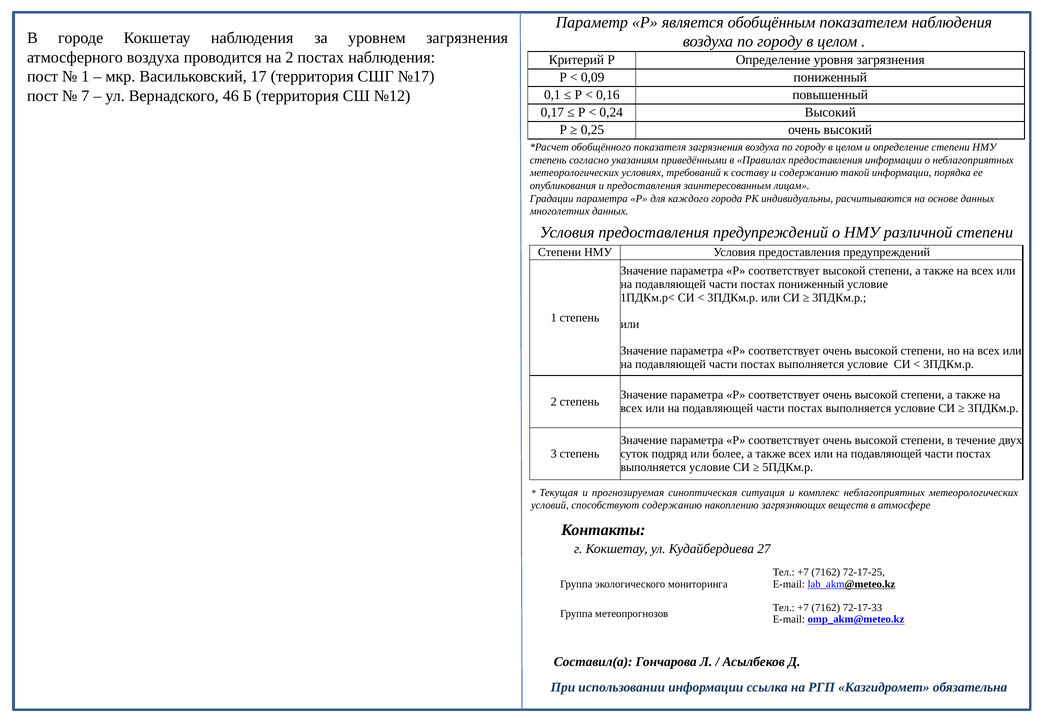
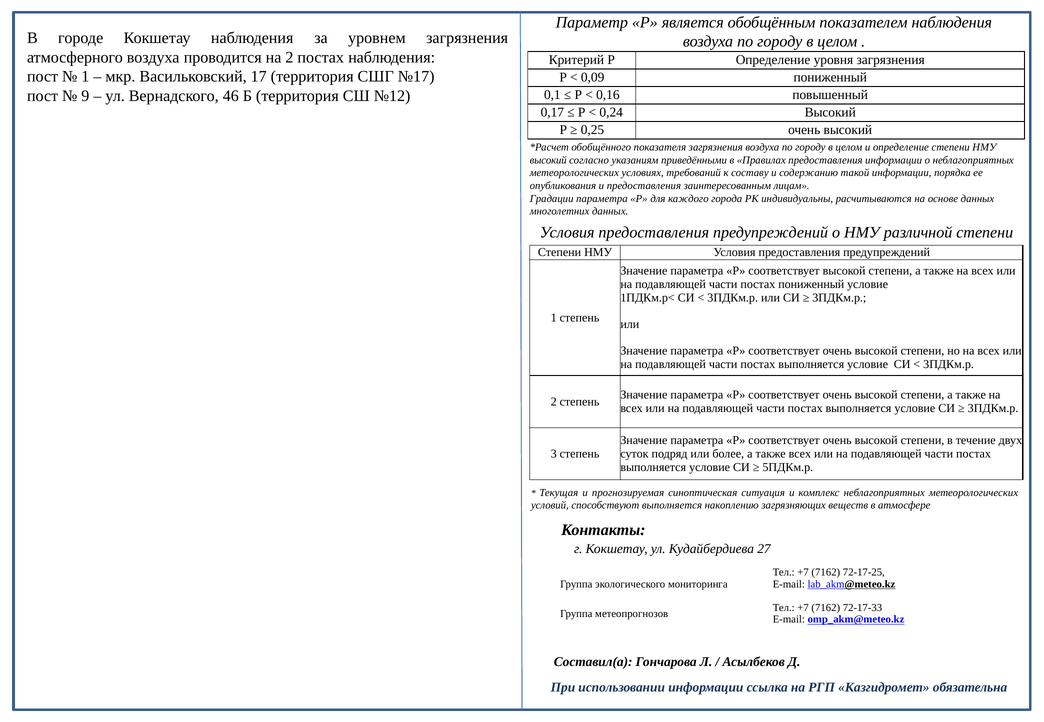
7: 7 -> 9 (85, 96)
степень: степень -> высокий (548, 160)
способствуют содержанию: содержанию -> выполняется (672, 506)
